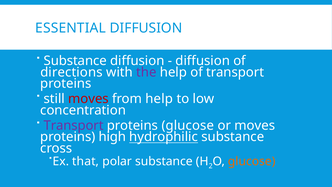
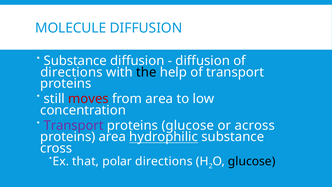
ESSENTIAL: ESSENTIAL -> MOLECULE (71, 28)
the colour: purple -> black (146, 72)
from help: help -> area (159, 99)
or moves: moves -> across (255, 125)
proteins high: high -> area (112, 137)
polar substance: substance -> directions (164, 161)
glucose colour: orange -> black (252, 161)
